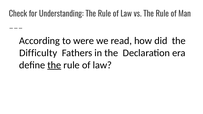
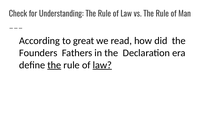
were: were -> great (84, 41)
Difficulty: Difficulty -> Founders (38, 53)
law underline: none -> present (102, 65)
